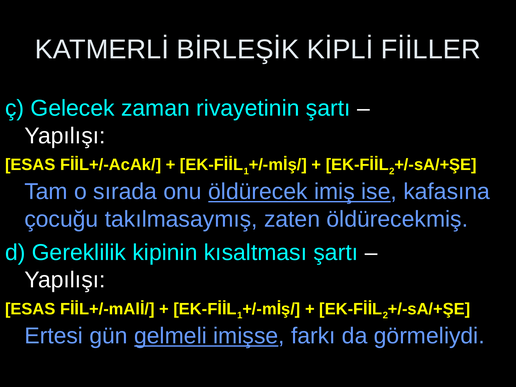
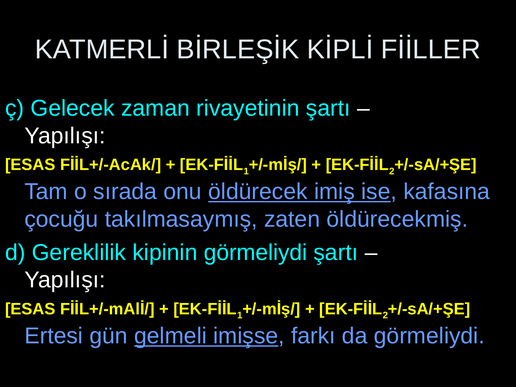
kipinin kısaltması: kısaltması -> görmeliydi (256, 252)
